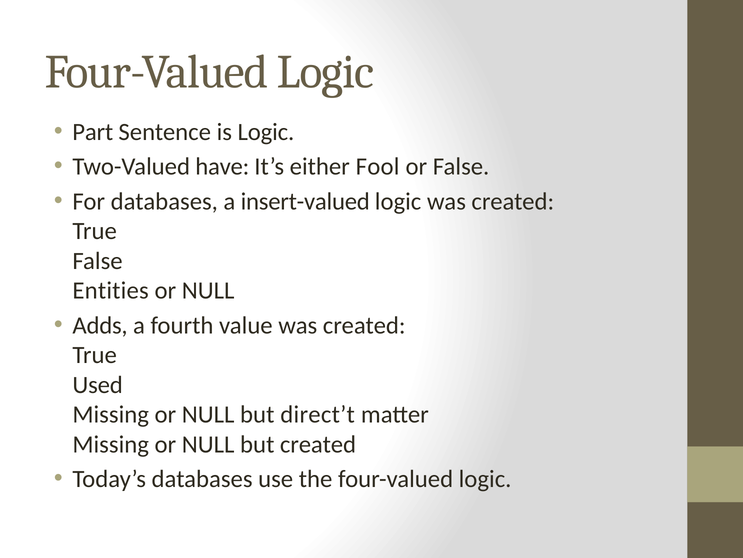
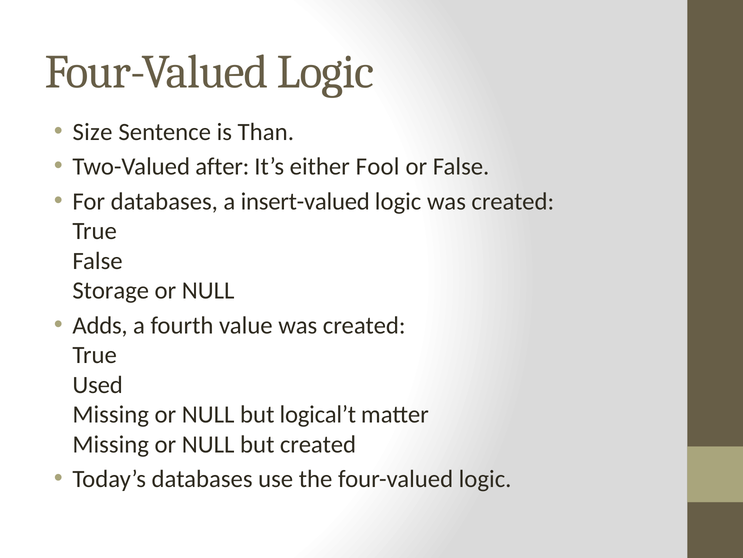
Part: Part -> Size (93, 132)
is Logic: Logic -> Than (266, 132)
have: have -> after (222, 166)
Entities: Entities -> Storage (111, 290)
direct’t: direct’t -> logical’t (318, 414)
